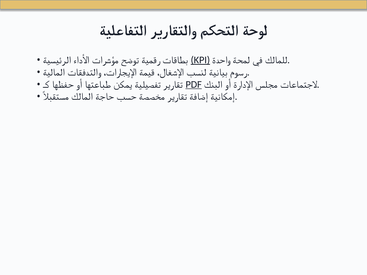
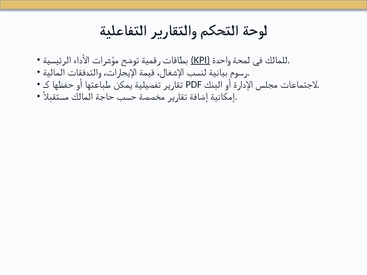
PDF underline: present -> none (194, 84)
